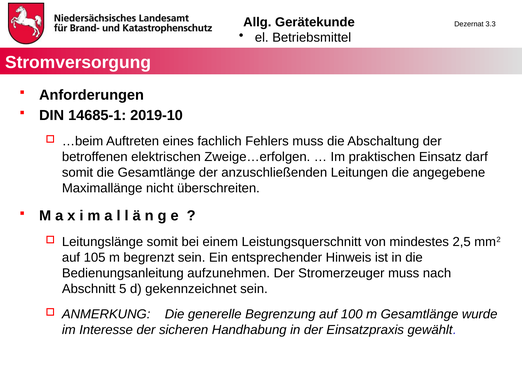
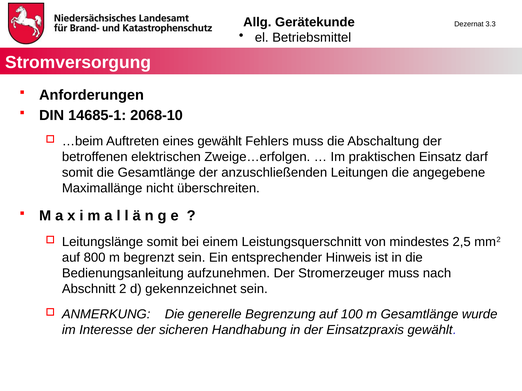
2019-10: 2019-10 -> 2068-10 (157, 115)
eines fachlich: fachlich -> gewählt (220, 142)
105: 105 -> 800 (95, 258)
5: 5 -> 2 (123, 289)
